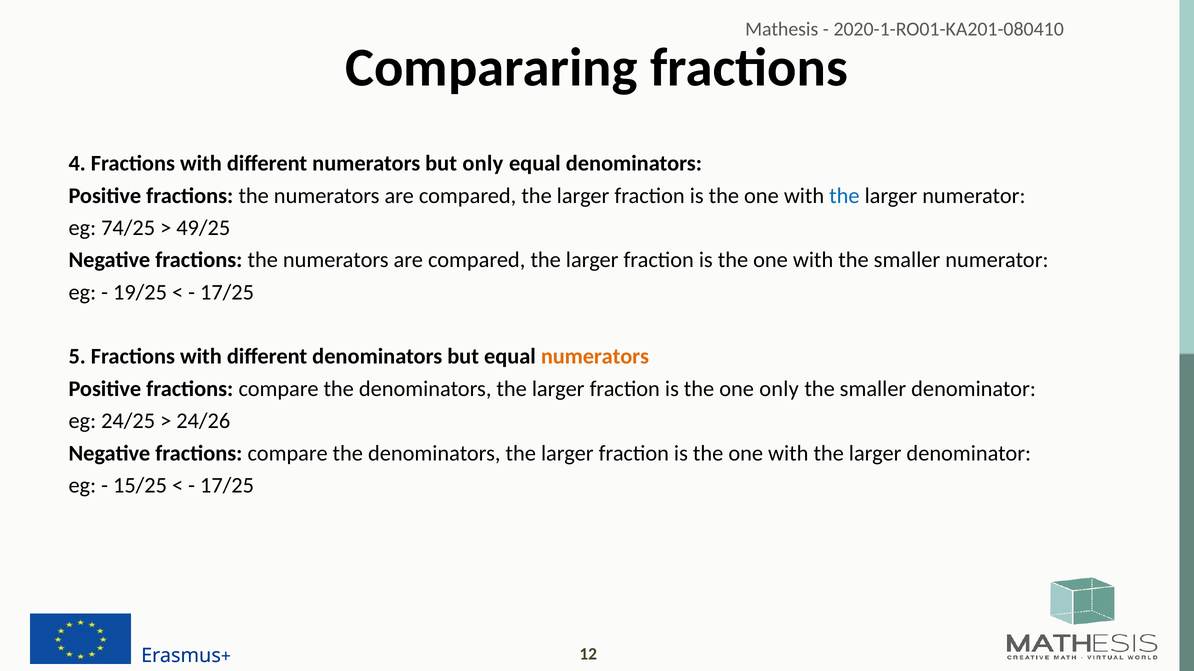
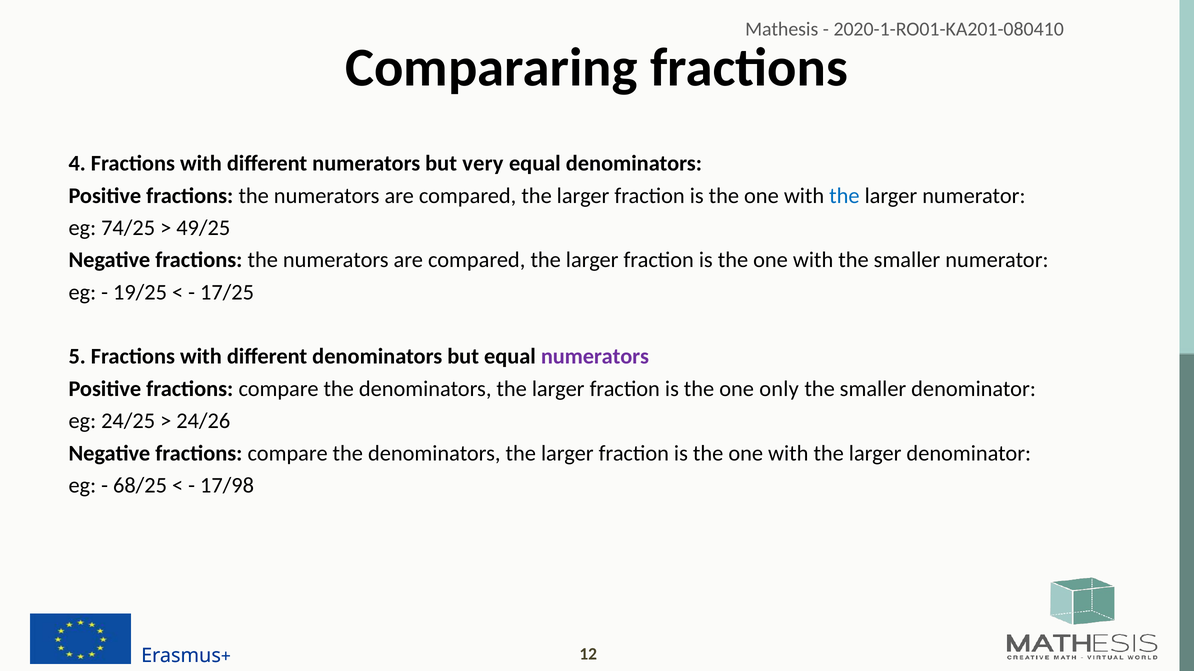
but only: only -> very (483, 164)
numerators colour: orange -> purple (595, 357)
15/25: 15/25 -> 68/25 (140, 486)
17/25: 17/25 -> 17/98 (227, 486)
